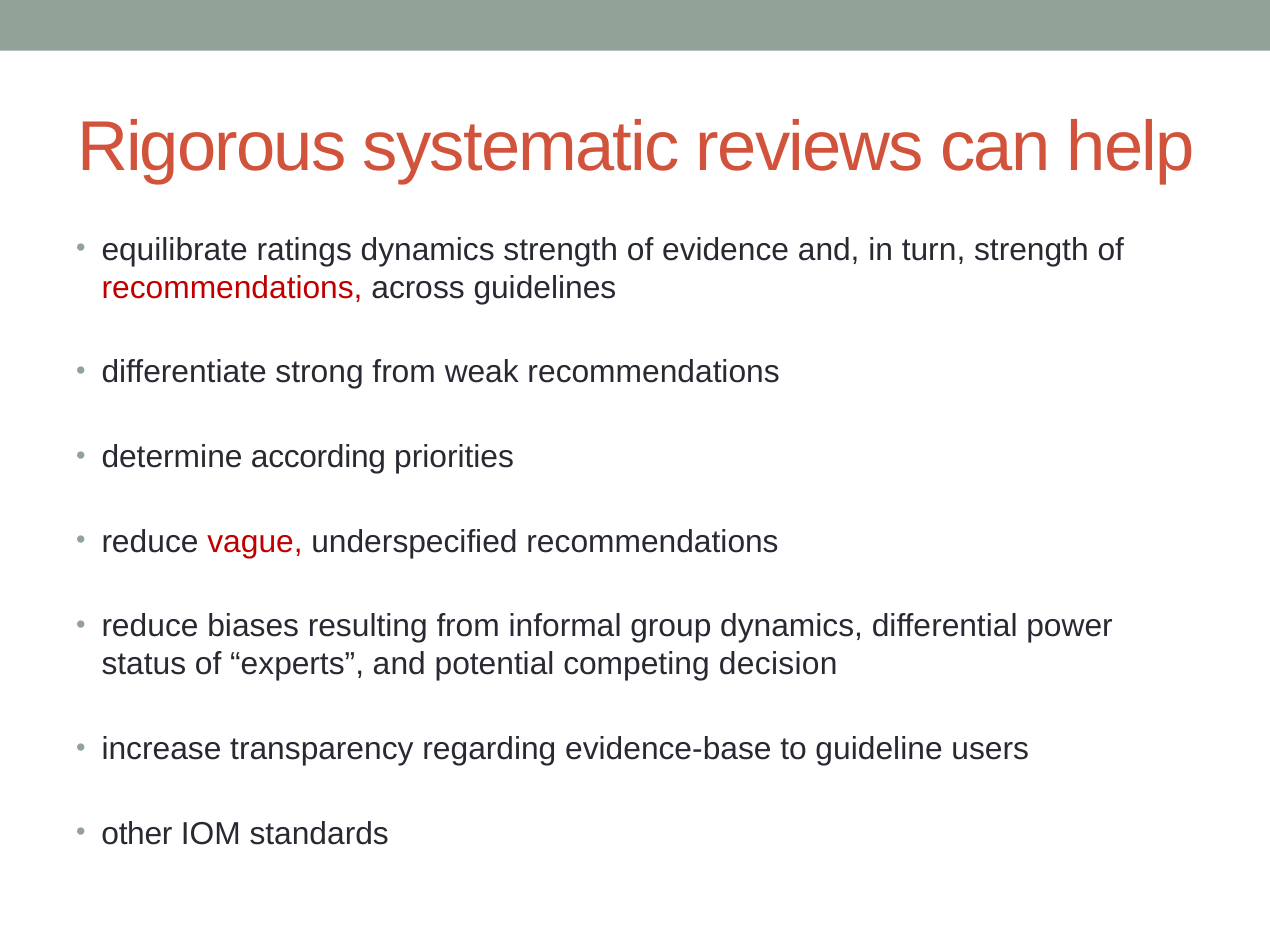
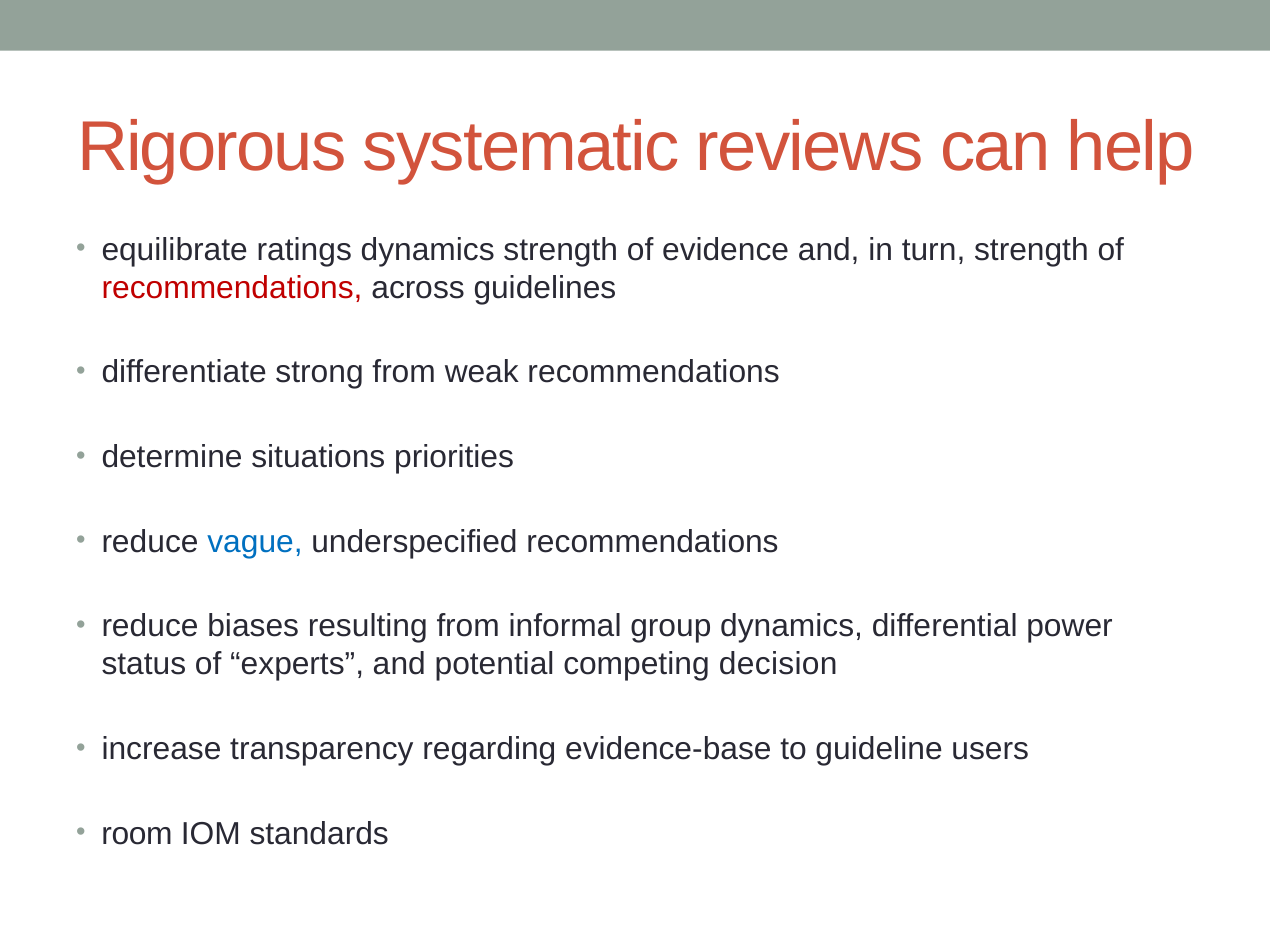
according: according -> situations (318, 457)
vague colour: red -> blue (255, 542)
other: other -> room (137, 834)
